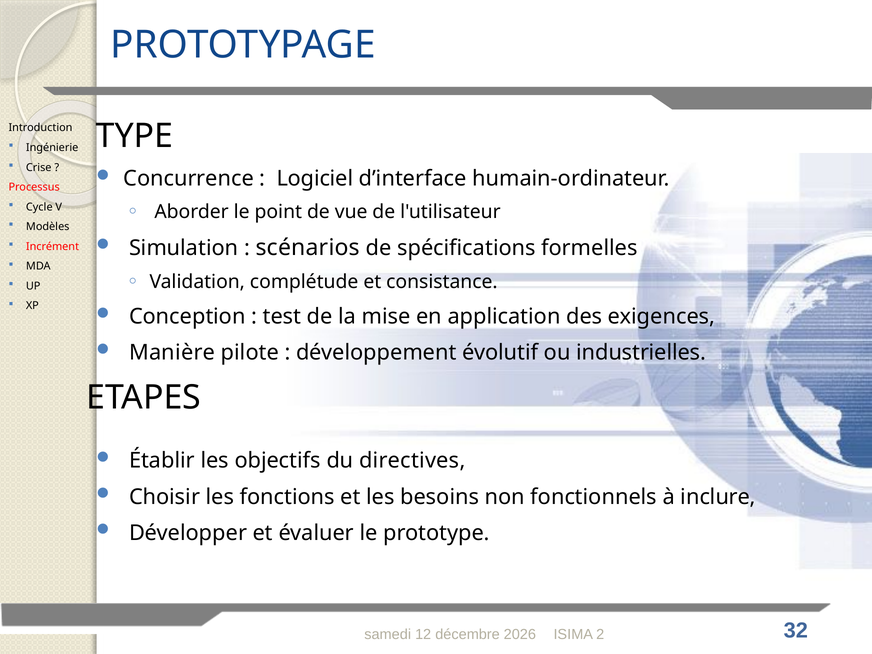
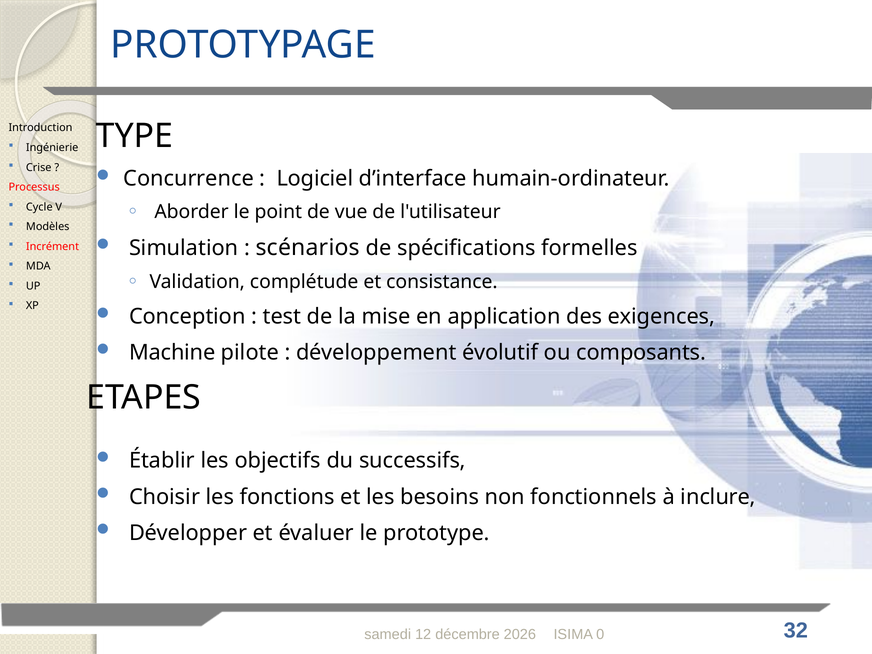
Manière: Manière -> Machine (172, 353)
industrielles: industrielles -> composants (641, 353)
directives: directives -> successifs (412, 461)
2: 2 -> 0 (600, 635)
